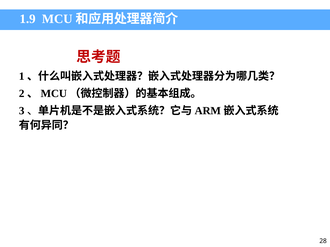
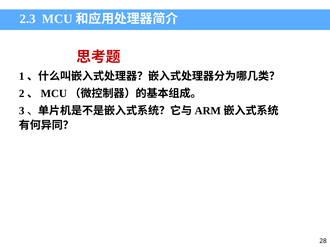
1.9: 1.9 -> 2.3 (28, 19)
